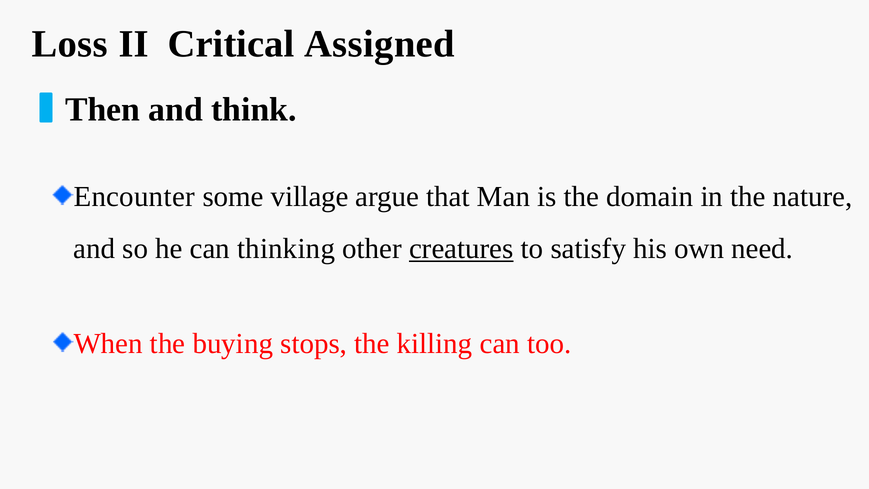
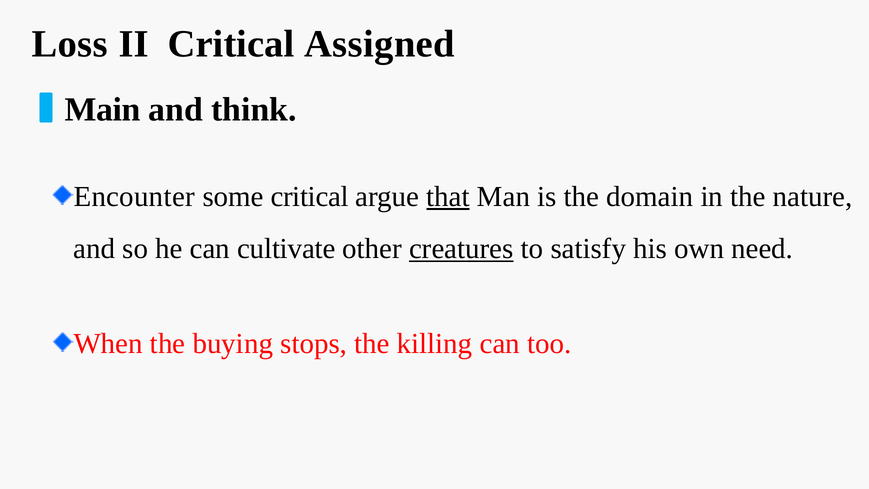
Then: Then -> Main (103, 110)
some village: village -> critical (310, 196)
that underline: none -> present (448, 196)
thinking: thinking -> cultivate (286, 249)
